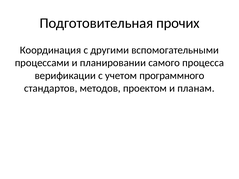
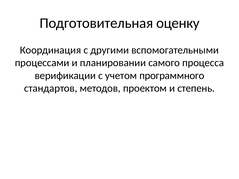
прочих: прочих -> оценку (178, 23)
планам: планам -> степень (196, 88)
